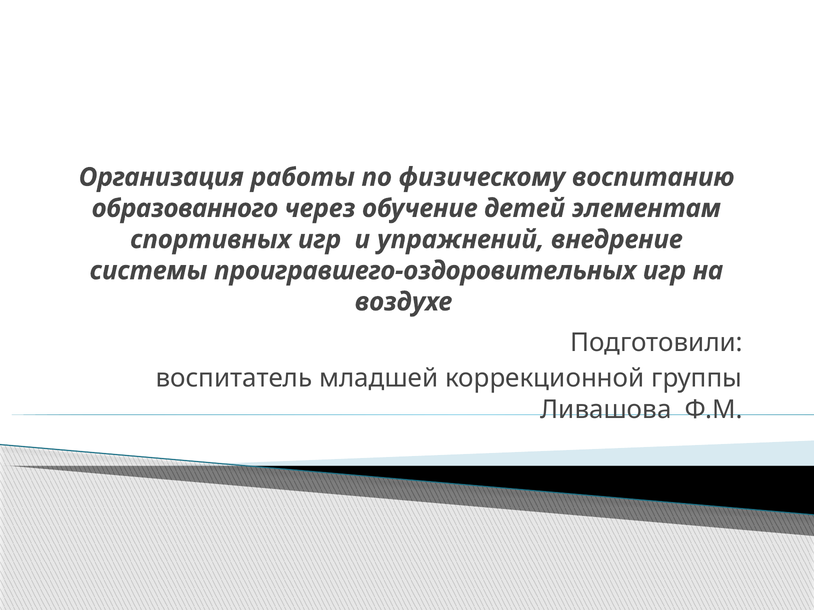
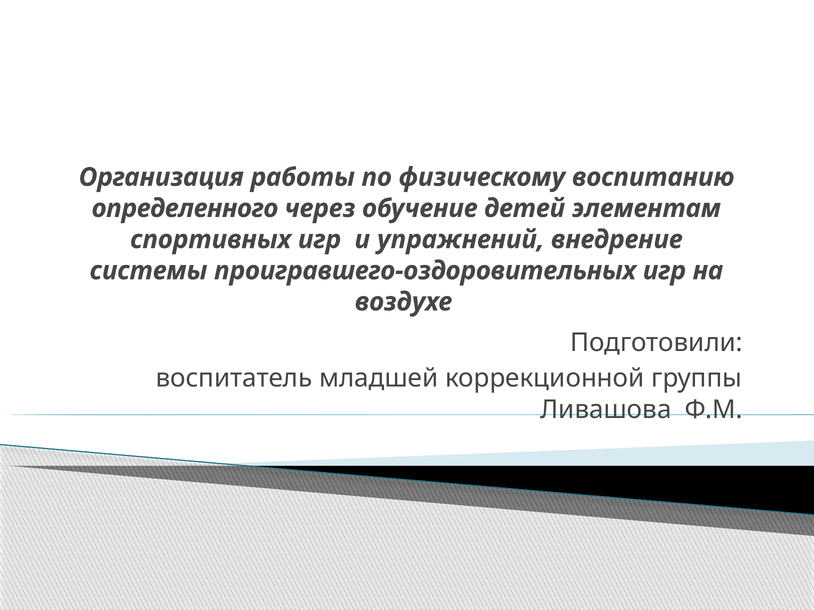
образованного: образованного -> определенного (185, 209)
